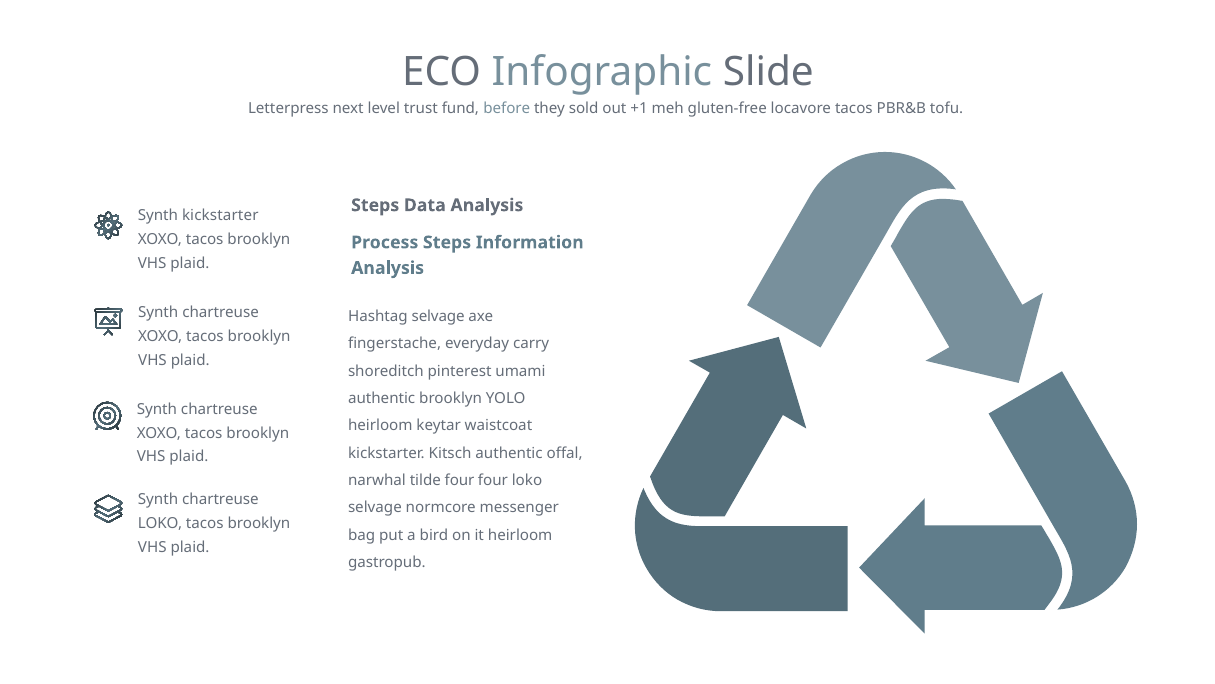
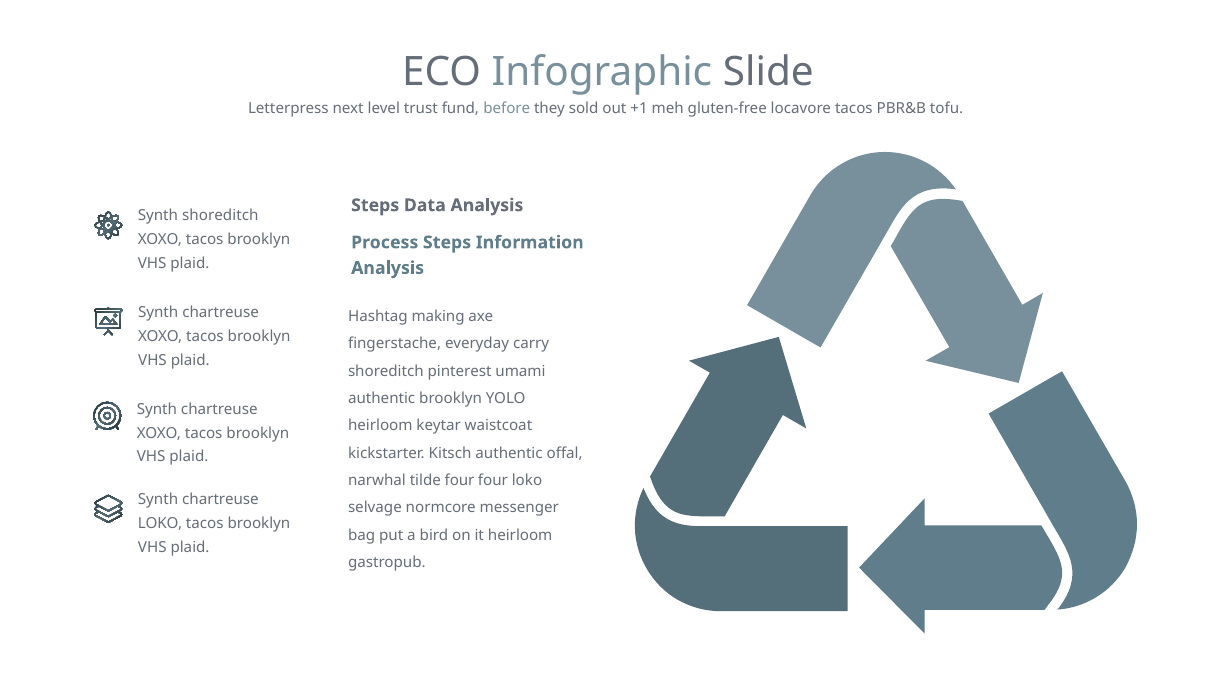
Synth kickstarter: kickstarter -> shoreditch (220, 216)
Hashtag selvage: selvage -> making (438, 316)
